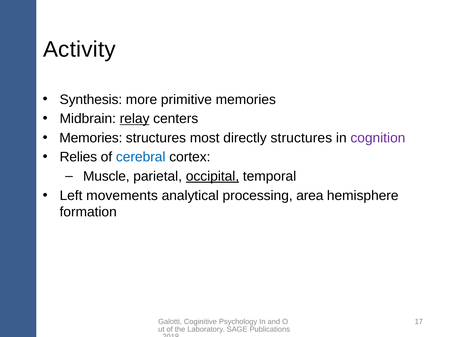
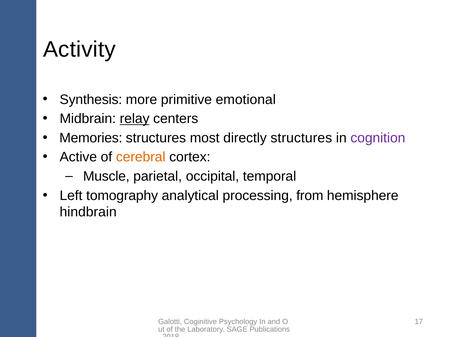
primitive memories: memories -> emotional (246, 100)
Relies: Relies -> Active (78, 157)
cerebral colour: blue -> orange (141, 157)
occipital underline: present -> none (212, 177)
movements: movements -> tomography (122, 196)
area: area -> from (310, 196)
formation: formation -> hindbrain (88, 212)
